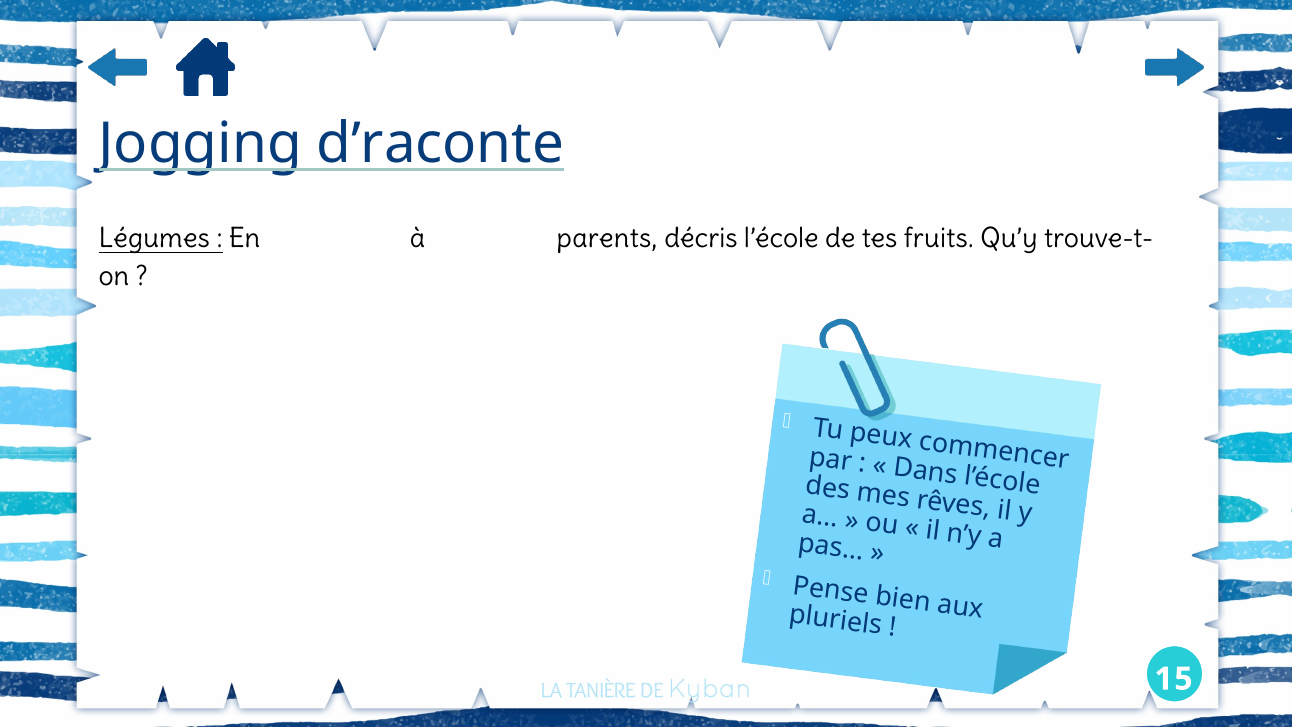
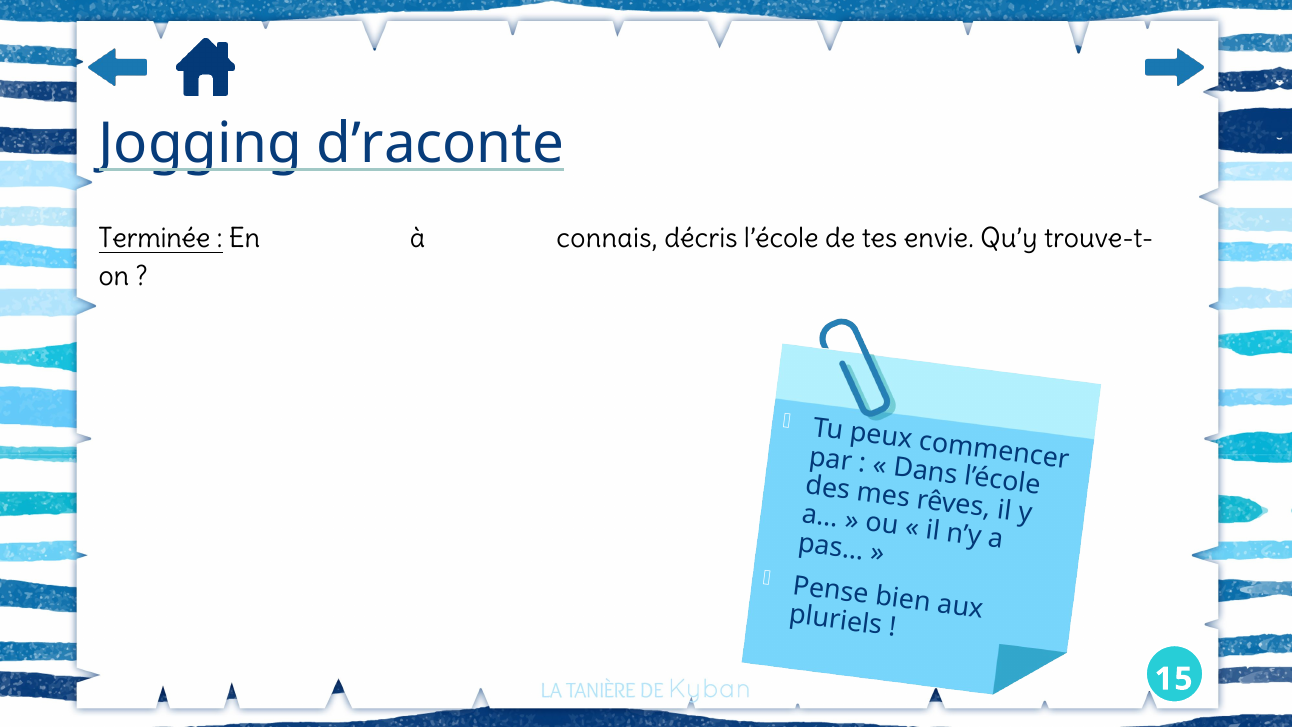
Légumes: Légumes -> Terminée (154, 238)
parents: parents -> connais (607, 238)
fruits: fruits -> envie (939, 238)
